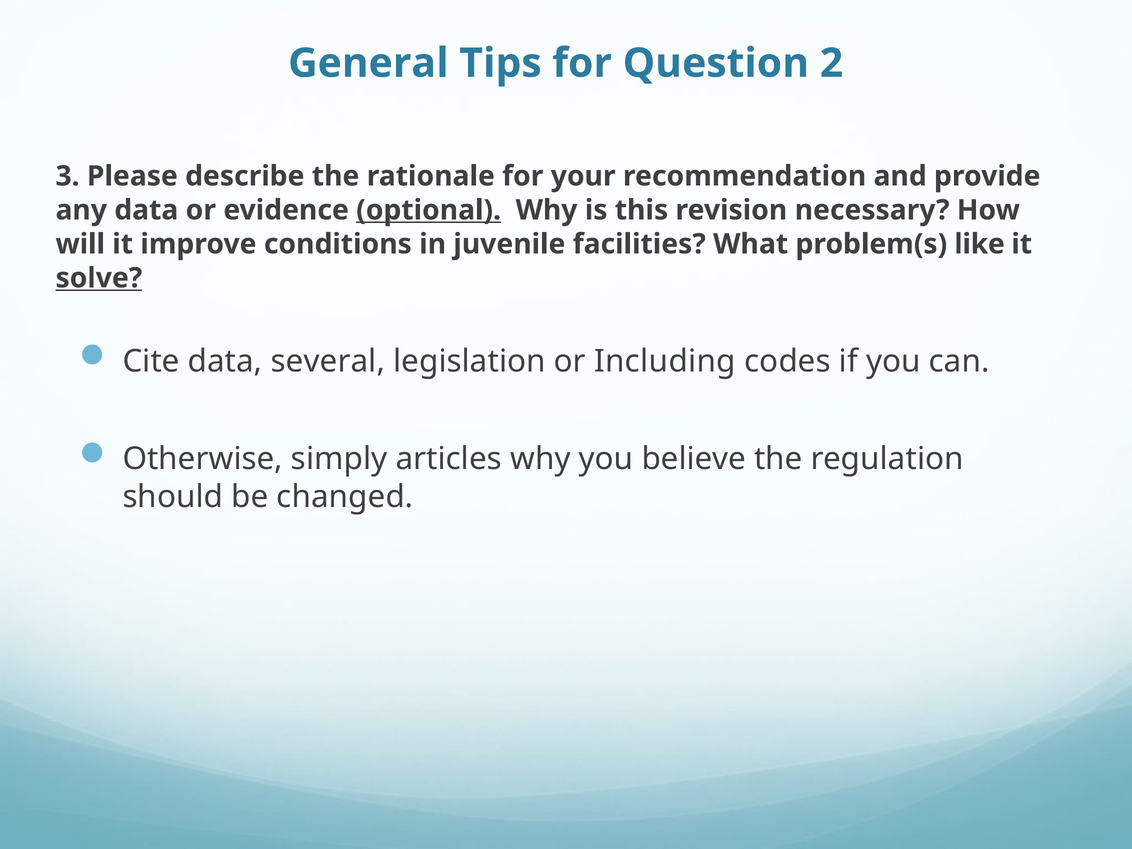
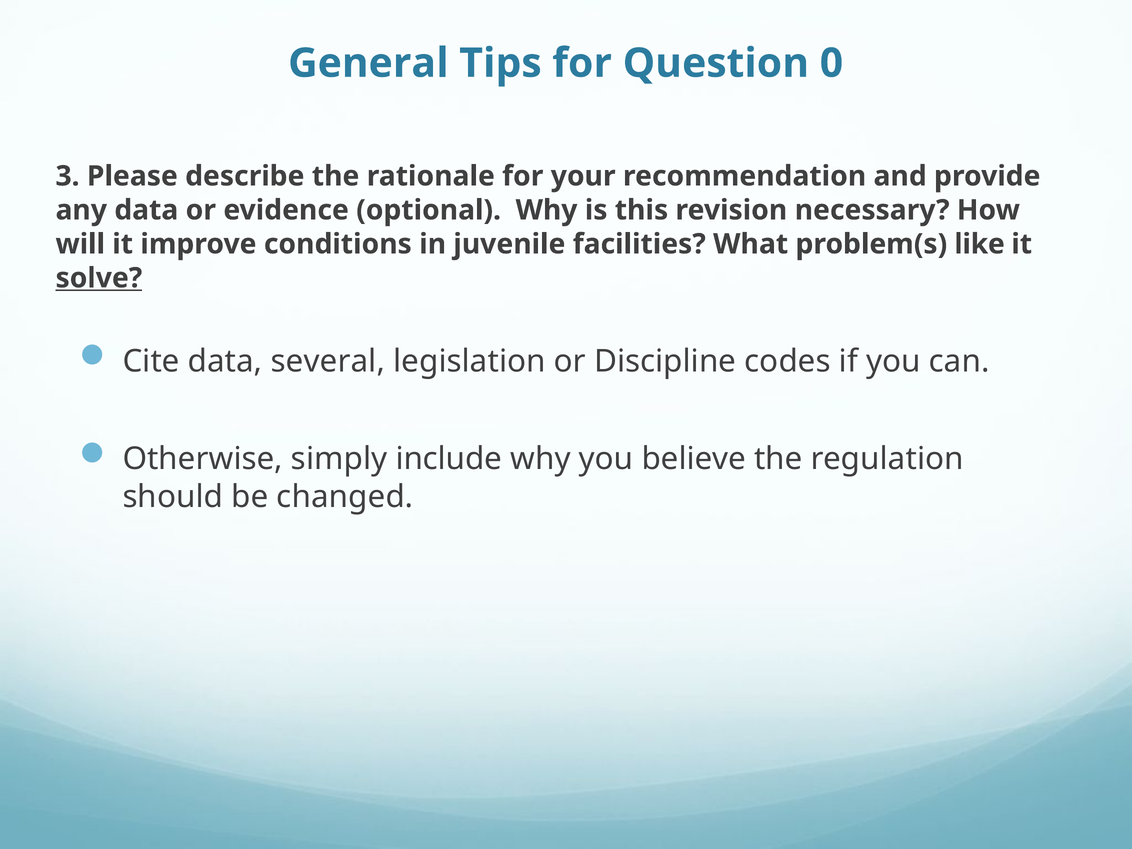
2: 2 -> 0 (831, 63)
optional underline: present -> none (429, 210)
Including: Including -> Discipline (665, 361)
articles: articles -> include (449, 459)
